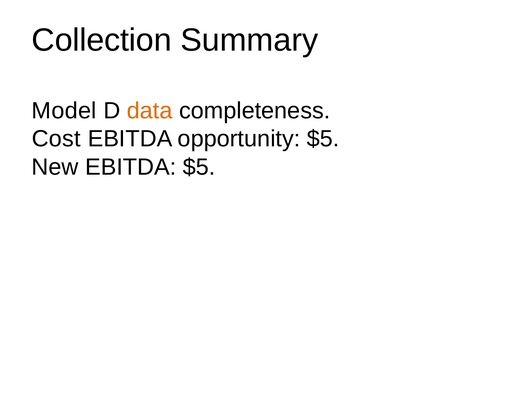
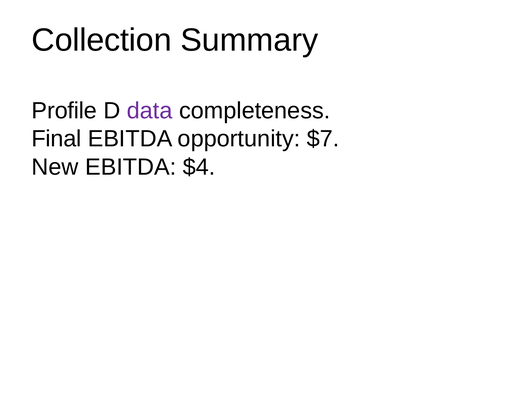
Model: Model -> Profile (64, 111)
data colour: orange -> purple (150, 111)
Cost: Cost -> Final (56, 139)
opportunity $5: $5 -> $7 (323, 139)
EBITDA $5: $5 -> $4 (199, 167)
